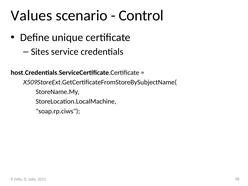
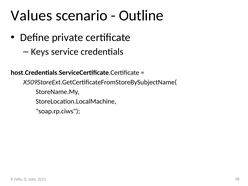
Control: Control -> Outline (141, 16)
unique: unique -> private (68, 38)
Sites: Sites -> Keys (40, 52)
